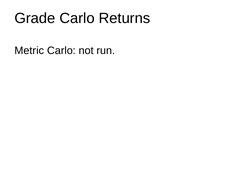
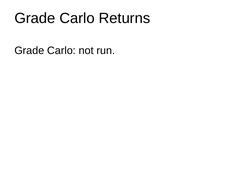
Metric: Metric -> Grade (29, 51)
